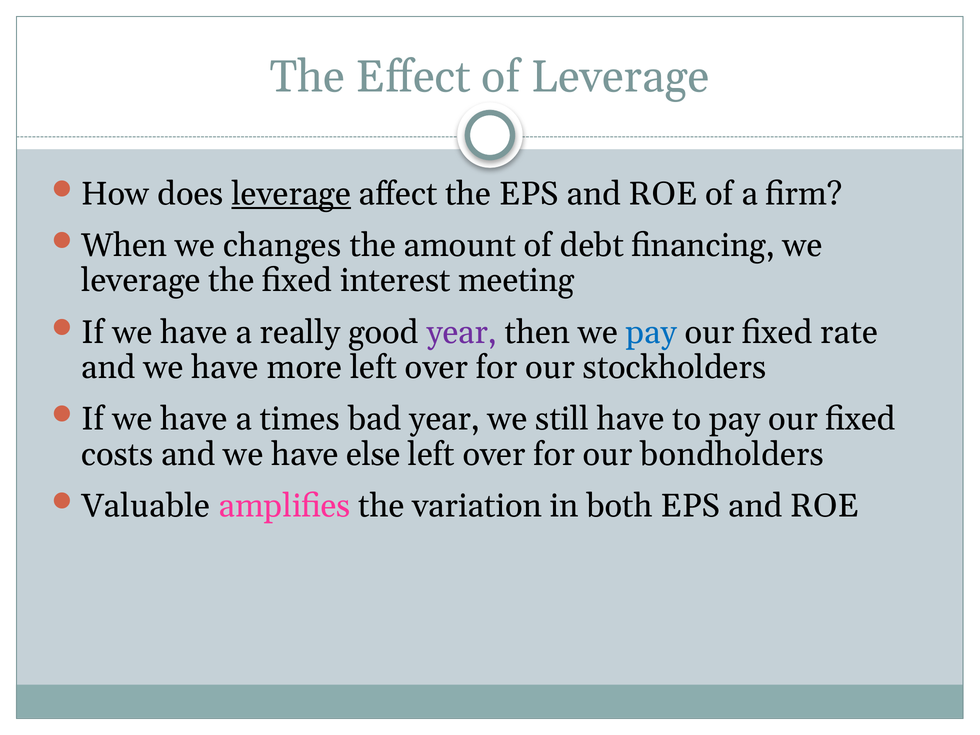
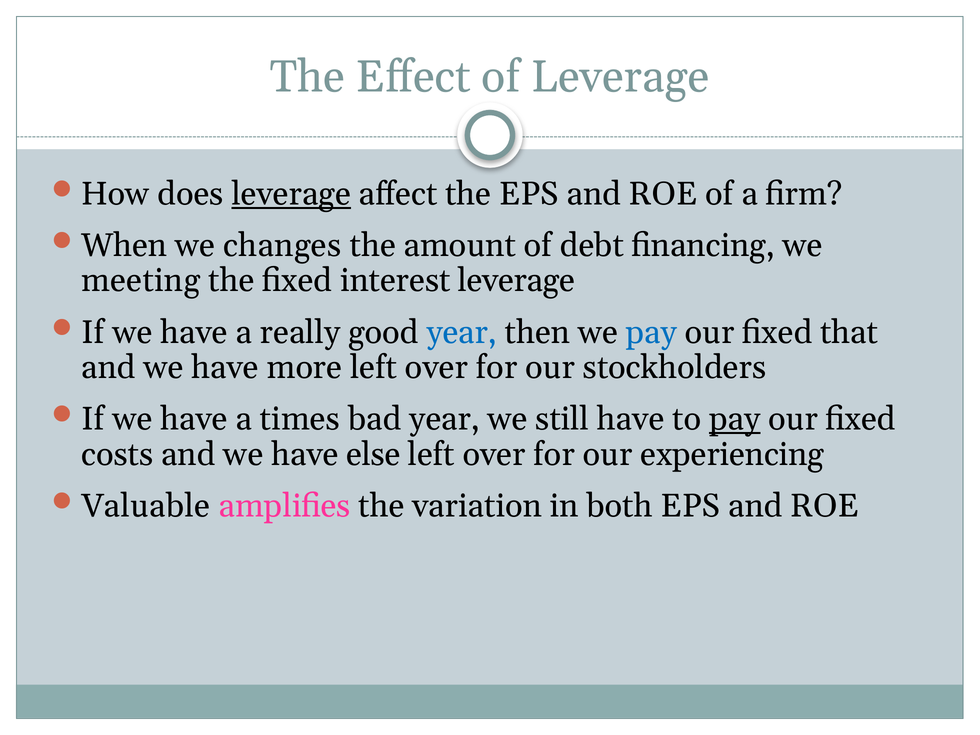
leverage: leverage -> meeting (141, 281)
interest meeting: meeting -> leverage (516, 281)
year colour: purple -> blue (462, 332)
rate: rate -> that (849, 332)
pay underline: none -> present (735, 419)
bondholders: bondholders -> experiencing (732, 454)
